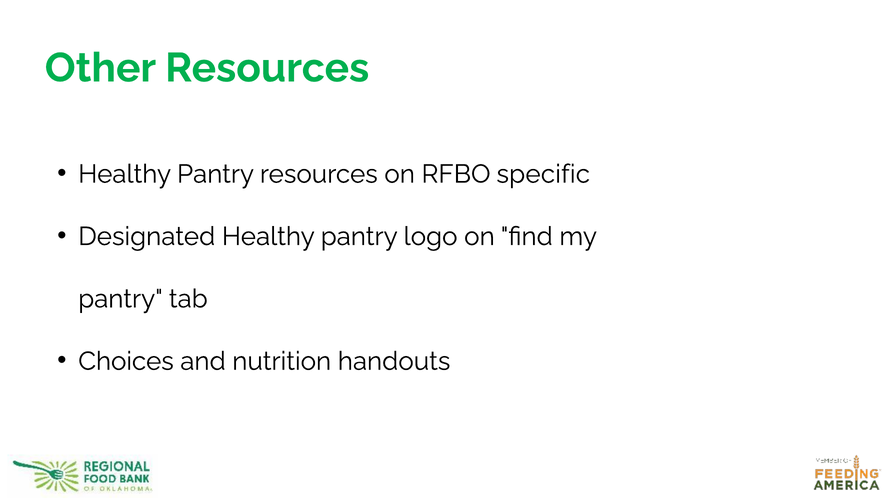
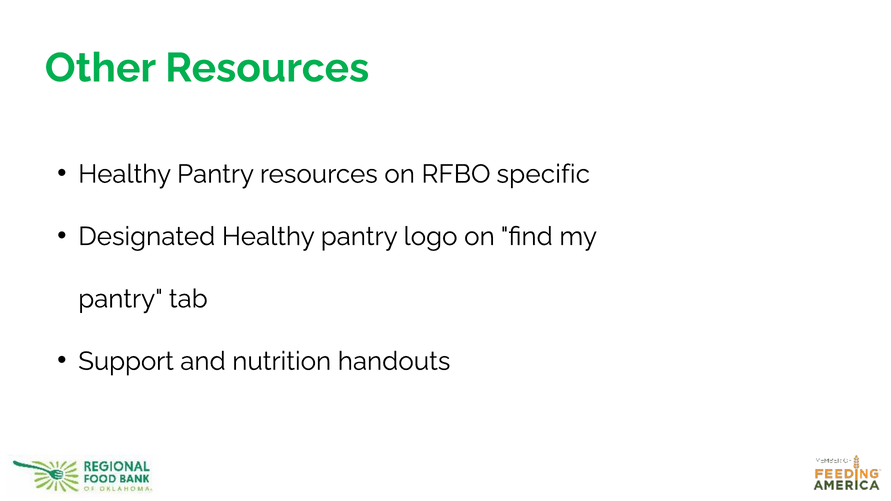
Choices: Choices -> Support (126, 361)
